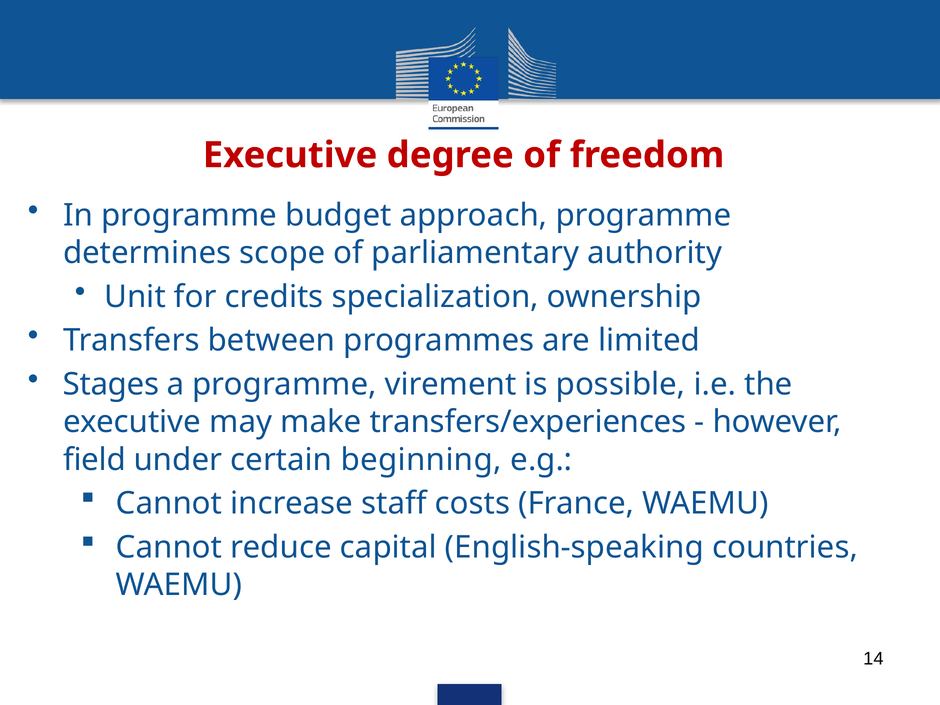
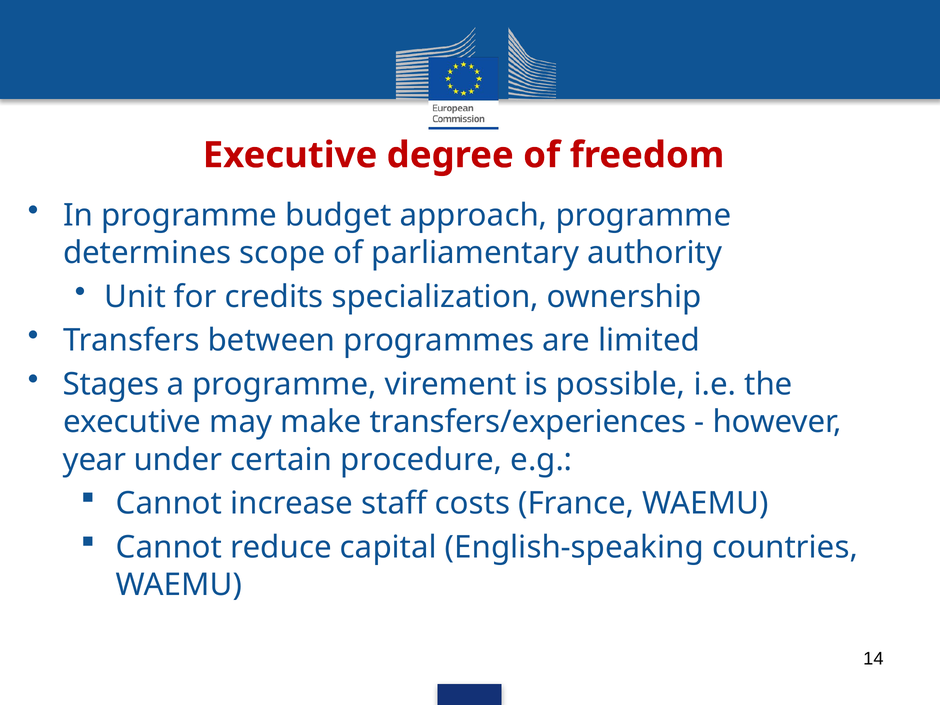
field: field -> year (94, 460)
beginning: beginning -> procedure (421, 460)
